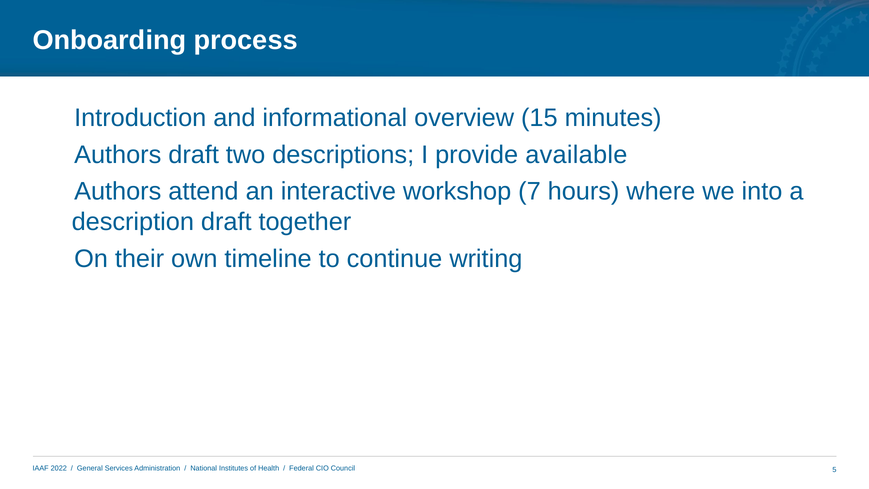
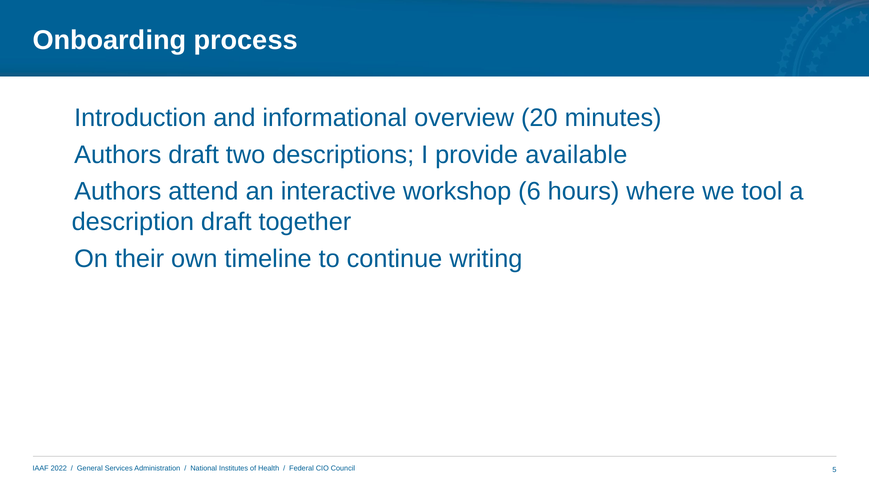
15: 15 -> 20 (539, 118)
7: 7 -> 6 (529, 192)
into: into -> tool (762, 192)
